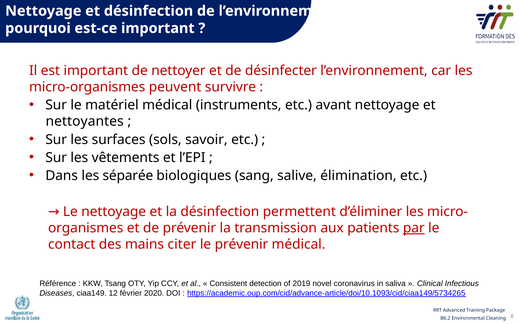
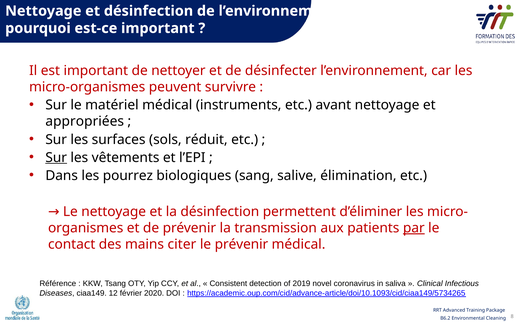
nettoyantes: nettoyantes -> appropriées (85, 122)
savoir: savoir -> réduit (206, 140)
Sur underline: none -> present (56, 158)
séparée: séparée -> pourrez (128, 176)
